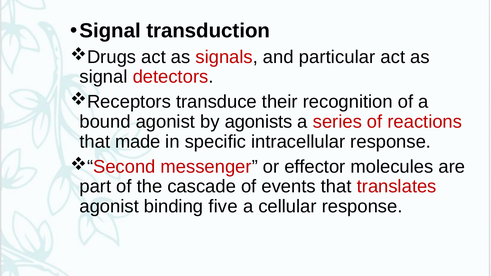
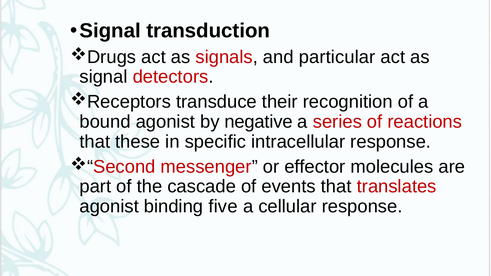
agonists: agonists -> negative (259, 122)
made: made -> these (138, 142)
